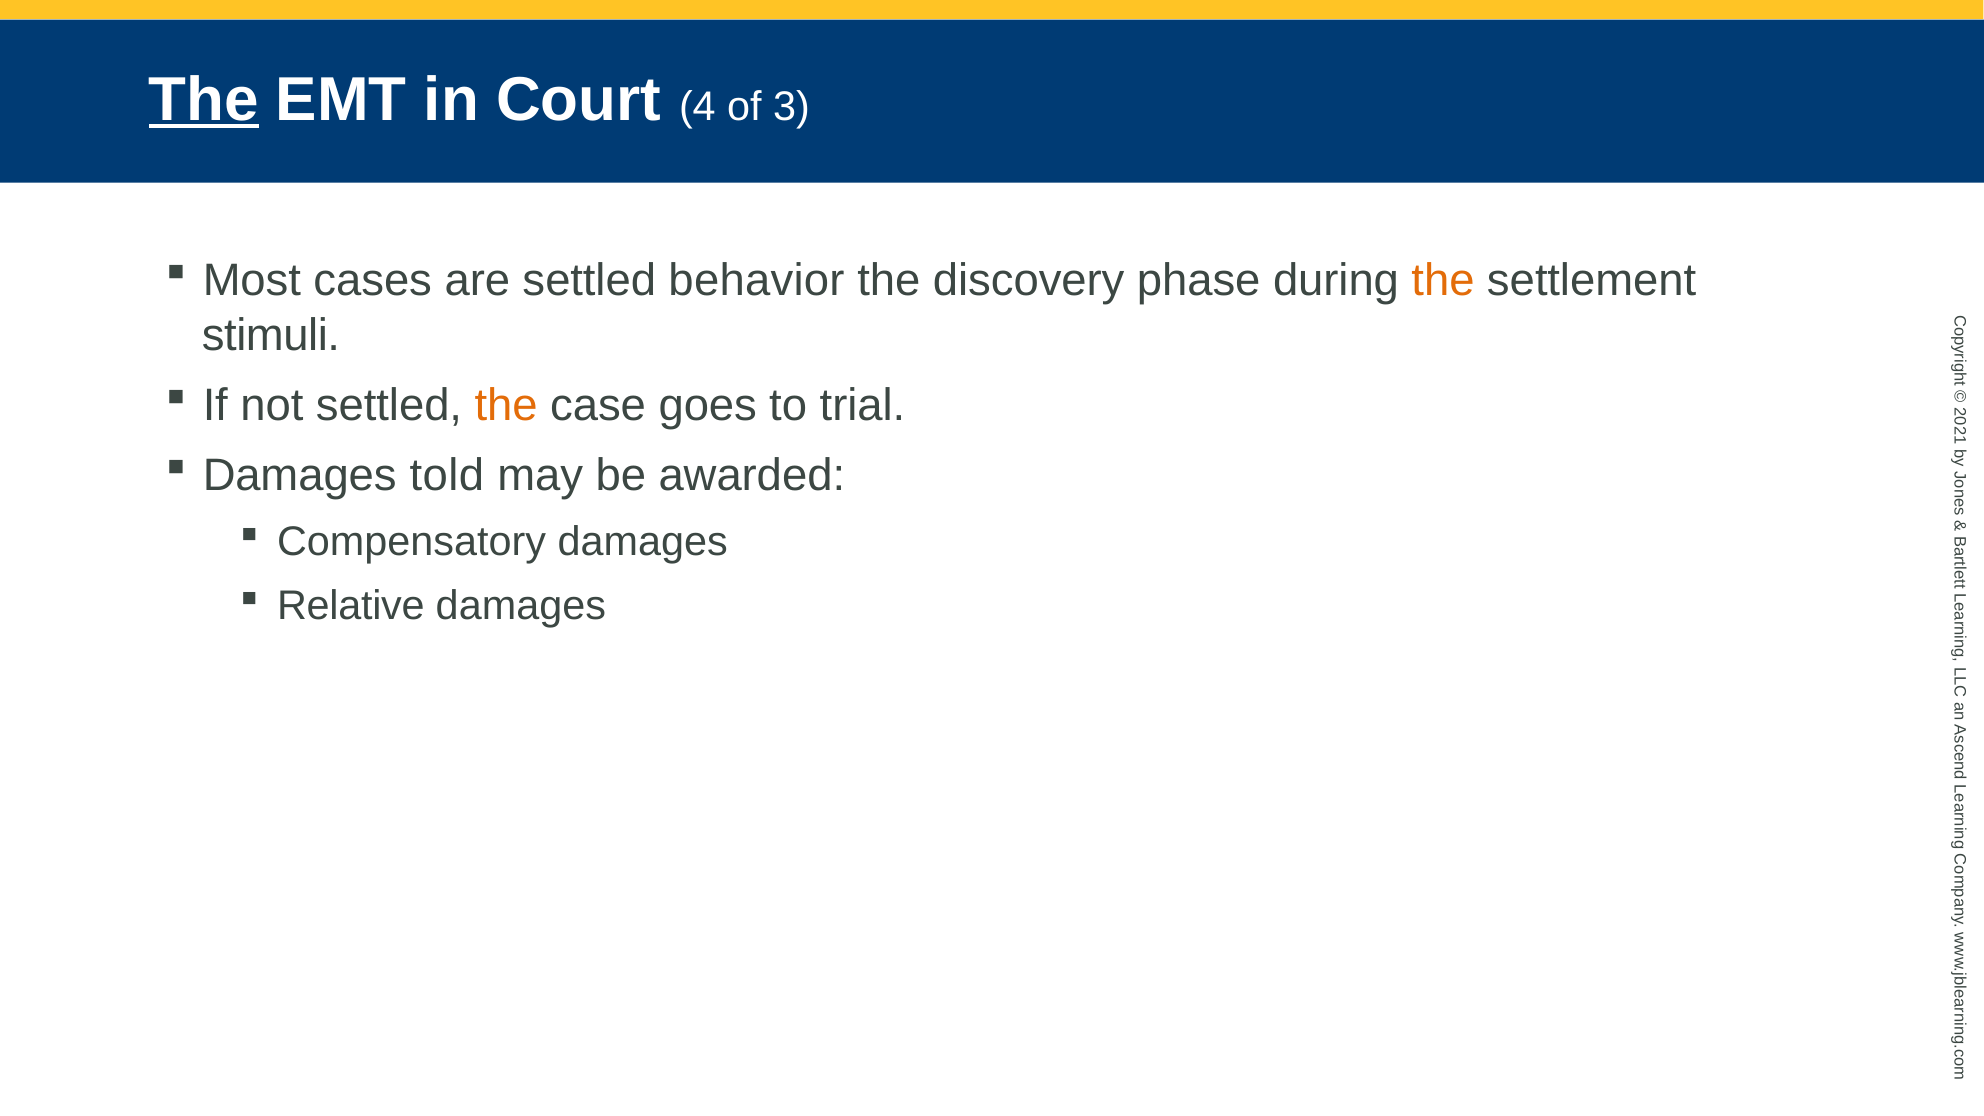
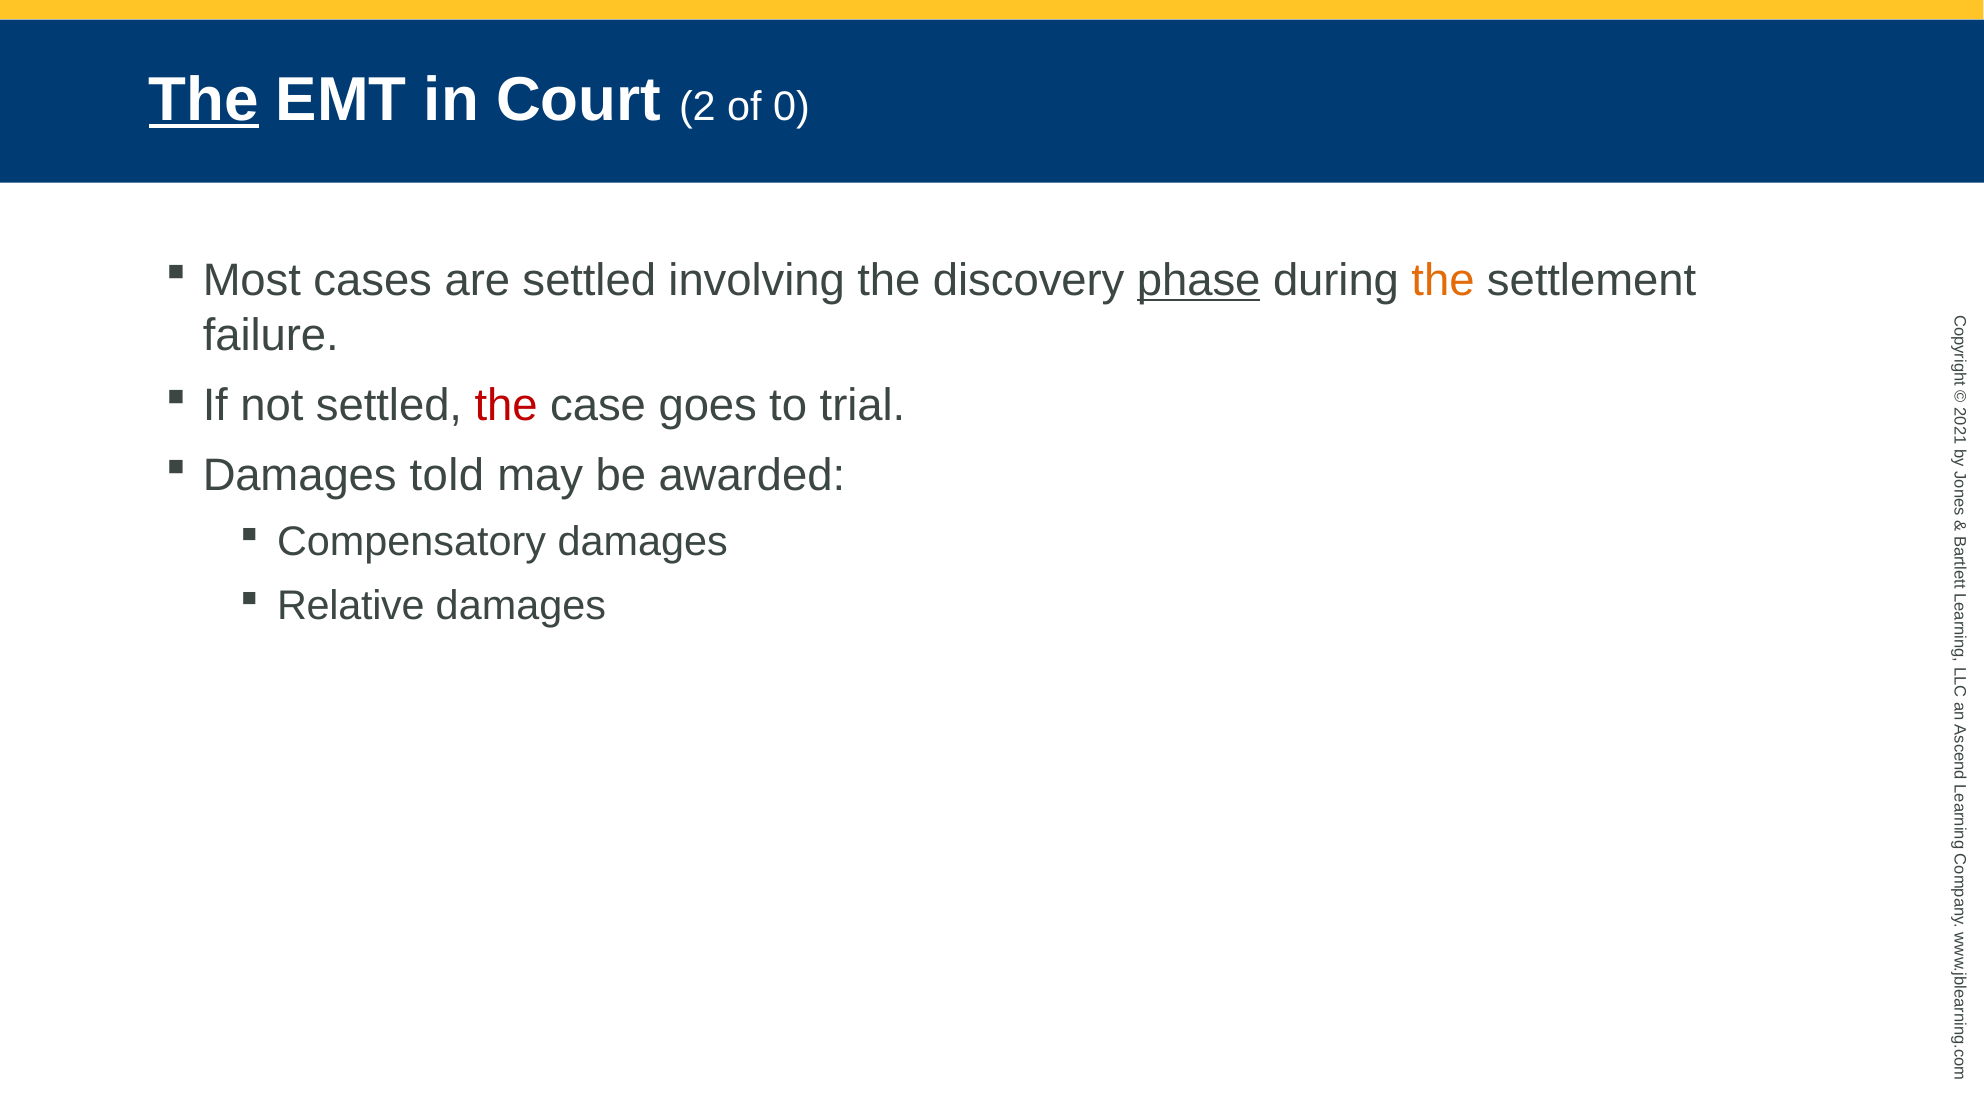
Court 4: 4 -> 2 (697, 107)
of 3: 3 -> 0 (792, 107)
behavior: behavior -> involving (757, 280)
phase underline: none -> present (1199, 280)
stimuli: stimuli -> failure (271, 335)
the colour: orange -> red (506, 406)
